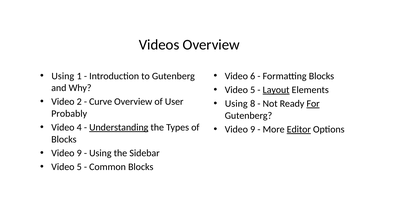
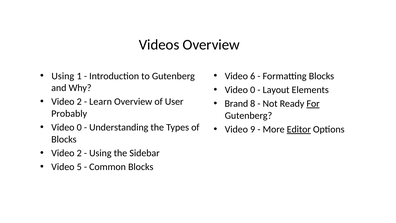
5: 5 -> 0 (253, 90)
Layout underline: present -> none (276, 90)
Curve: Curve -> Learn (101, 102)
Using: Using -> Brand (236, 104)
4: 4 -> 0 (79, 127)
Understanding underline: present -> none (119, 127)
9: 9 -> 2 (79, 153)
